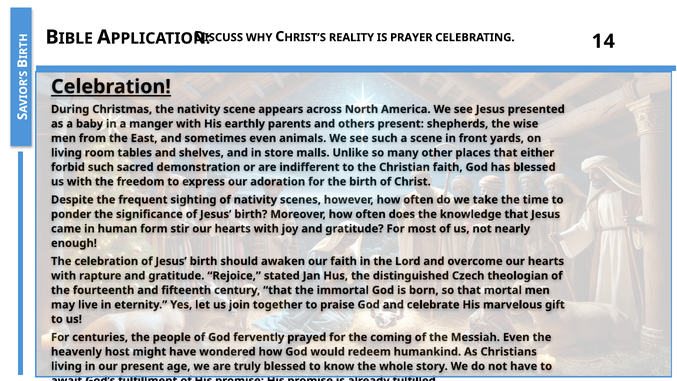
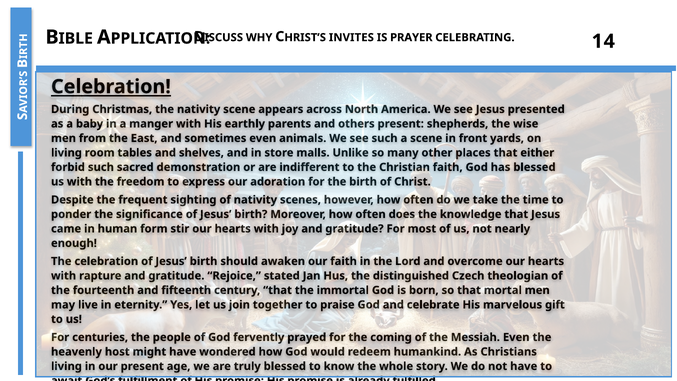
REALITY: REALITY -> INVITES (351, 37)
